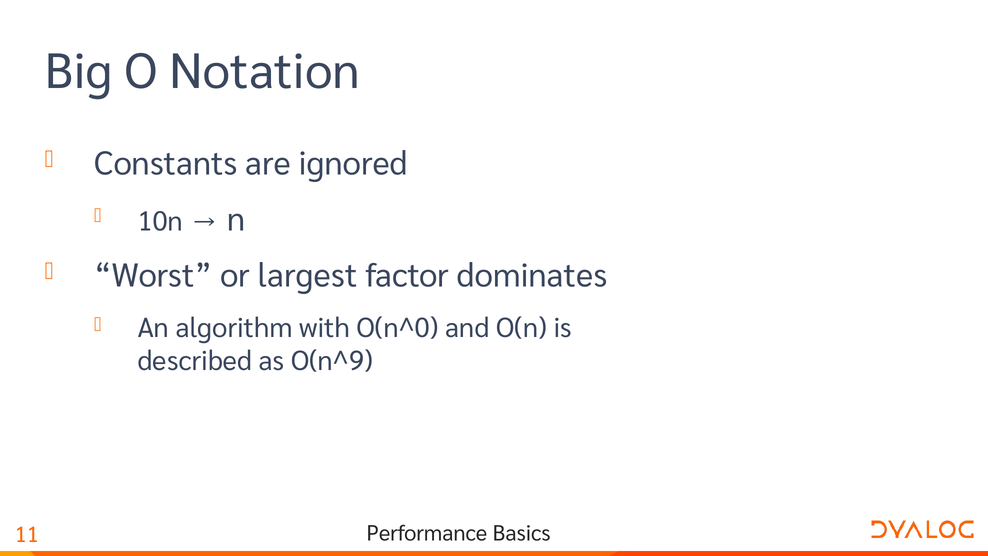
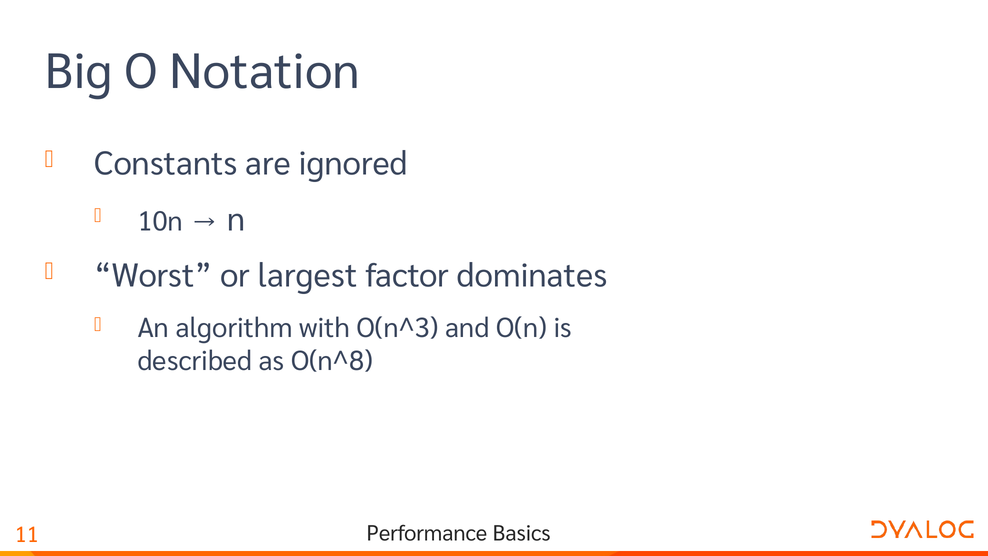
O(n^0: O(n^0 -> O(n^3 (398, 328)
O(n^9: O(n^9 -> O(n^8 (332, 361)
